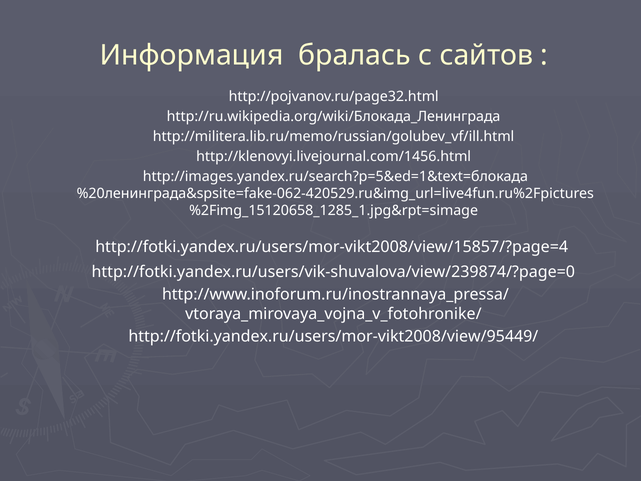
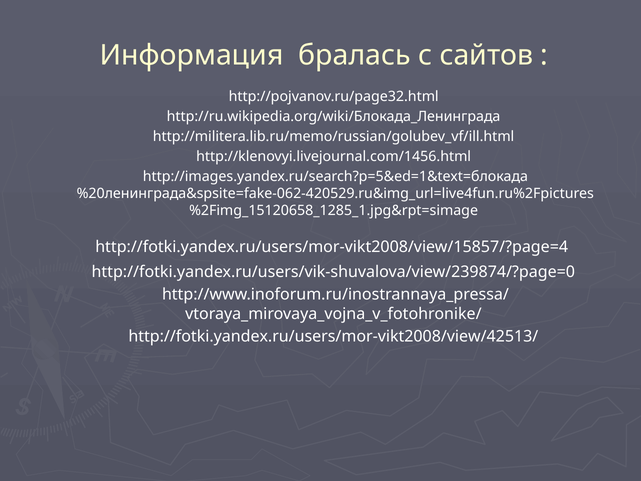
http://fotki.yandex.ru/users/mor-vikt2008/view/95449/: http://fotki.yandex.ru/users/mor-vikt2008/view/95449/ -> http://fotki.yandex.ru/users/mor-vikt2008/view/42513/ (333, 336)
